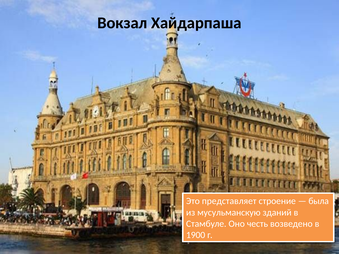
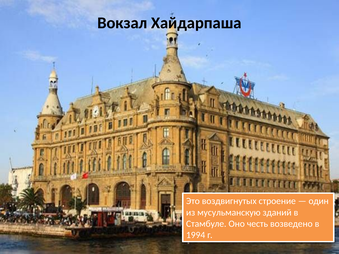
представляет: представляет -> воздвигнутых (229, 201)
была: была -> один (319, 201)
1900: 1900 -> 1994 (196, 235)
